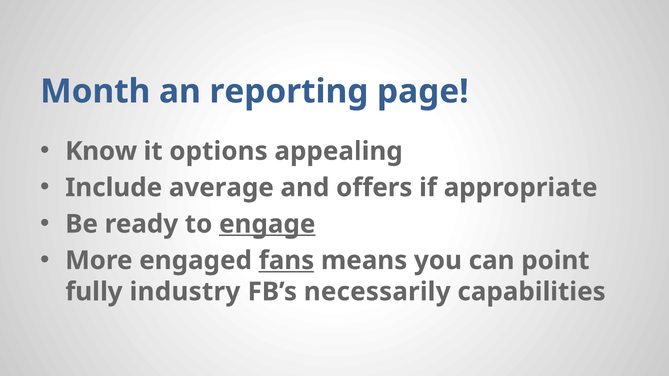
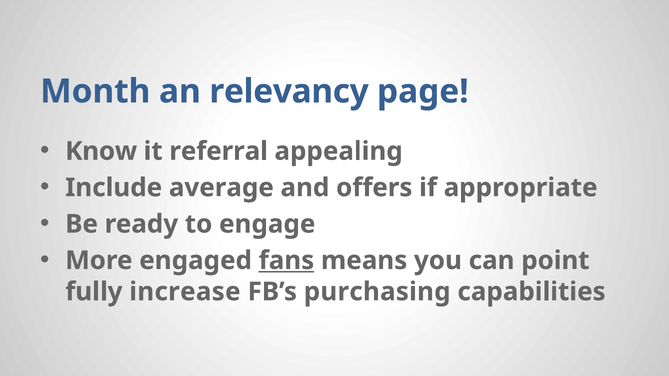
reporting: reporting -> relevancy (289, 92)
options: options -> referral (219, 151)
engage underline: present -> none (267, 224)
industry: industry -> increase (185, 292)
necessarily: necessarily -> purchasing (377, 292)
